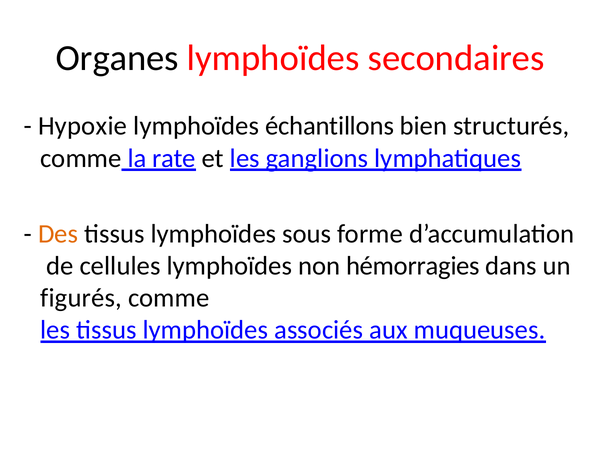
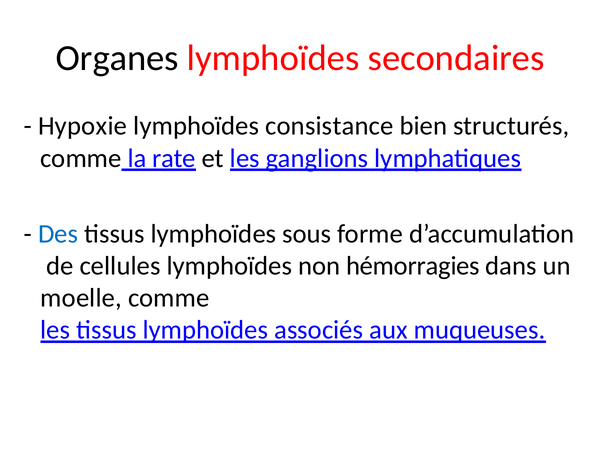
échantillons: échantillons -> consistance (329, 126)
Des colour: orange -> blue (58, 234)
figurés: figurés -> moelle (81, 298)
